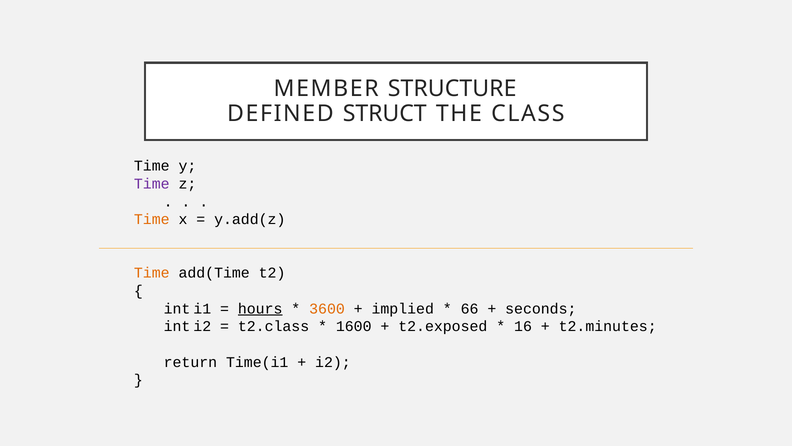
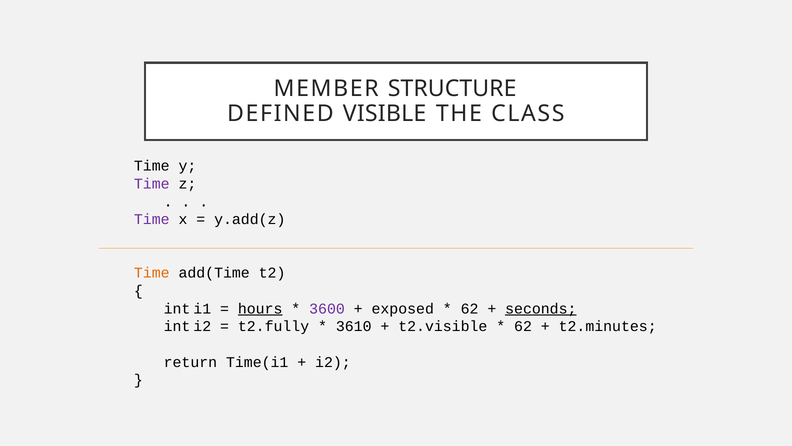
STRUCT: STRUCT -> VISIBLE (385, 114)
Time colour: orange -> purple (152, 219)
3600 colour: orange -> purple (327, 308)
implied: implied -> exposed (403, 308)
66: 66 -> 62 (470, 308)
seconds underline: none -> present (541, 308)
t2.class: t2.class -> t2.fully (274, 326)
1600: 1600 -> 3610 (354, 326)
t2.exposed: t2.exposed -> t2.visible (443, 326)
16: 16 -> 62 (523, 326)
